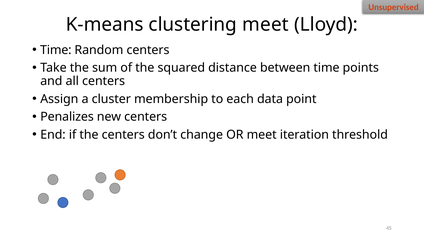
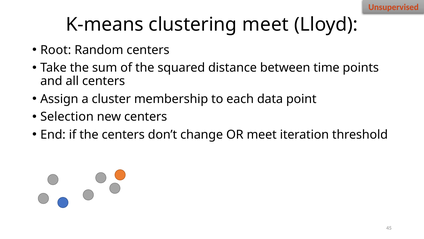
Time: Time -> Root (56, 50)
Penalizes: Penalizes -> Selection (67, 117)
